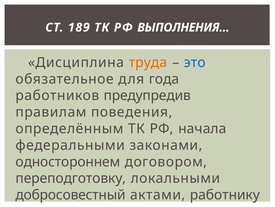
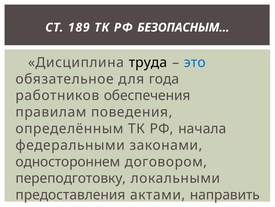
ВЫПОЛНЕНИЯ…: ВЫПОЛНЕНИЯ… -> БЕЗОПАСНЫМ… (183, 27)
труда colour: orange -> black (148, 62)
предупредив: предупредив -> обеспечения (147, 95)
добросовестный: добросовестный -> предоставления (71, 194)
работнику: работнику -> направить (225, 194)
